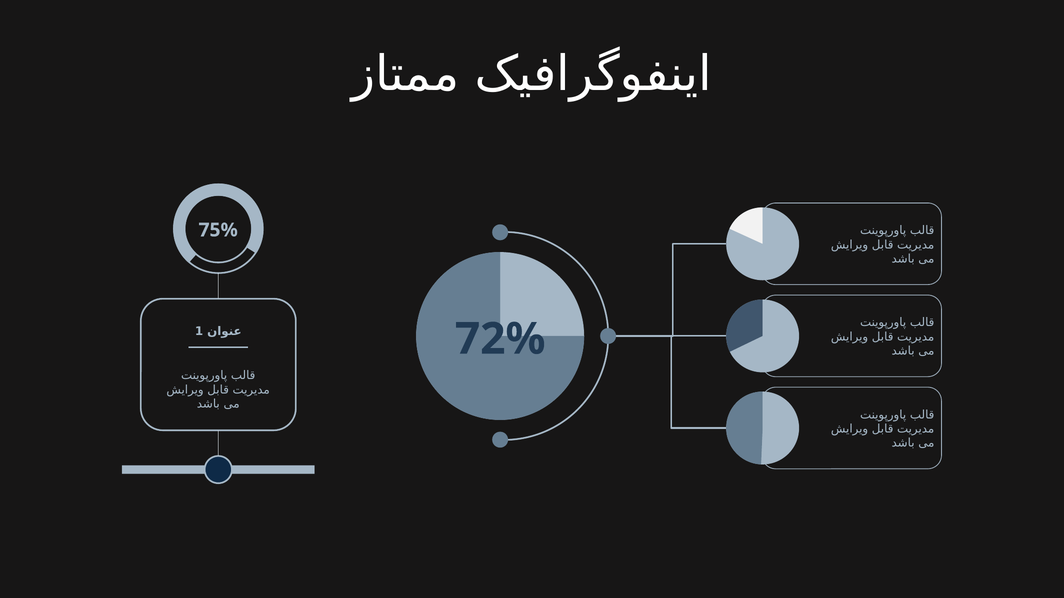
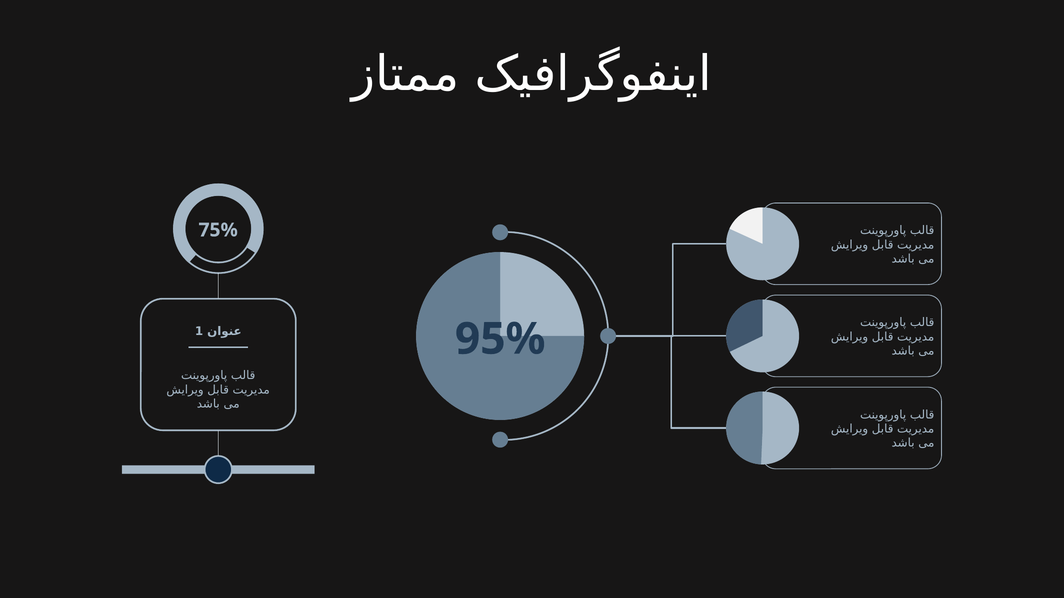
72%: 72% -> 95% (500, 339)
